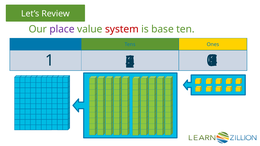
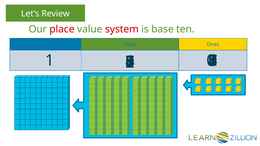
place colour: purple -> red (62, 29)
